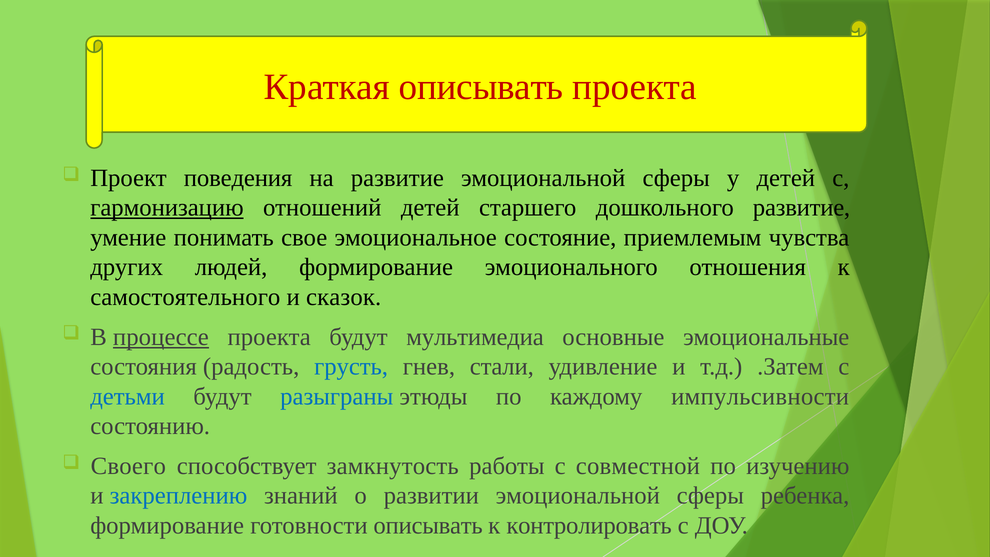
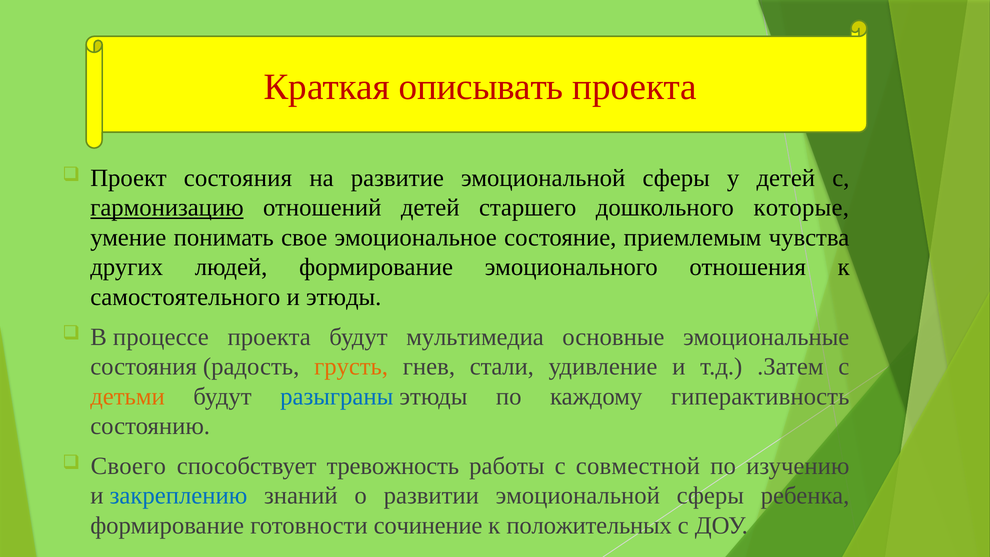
Проект поведения: поведения -> состояния (238, 178)
дошкольного развитие: развитие -> которые (801, 208)
и сказок: сказок -> этюды (344, 297)
процессе underline: present -> none (161, 337)
грусть colour: blue -> orange (351, 367)
детьми colour: blue -> orange (128, 396)
импульсивности: импульсивности -> гиперактивность (760, 396)
замкнутость: замкнутость -> тревожность (393, 466)
готовности описывать: описывать -> сочинение (428, 525)
контролировать: контролировать -> положительных (589, 525)
